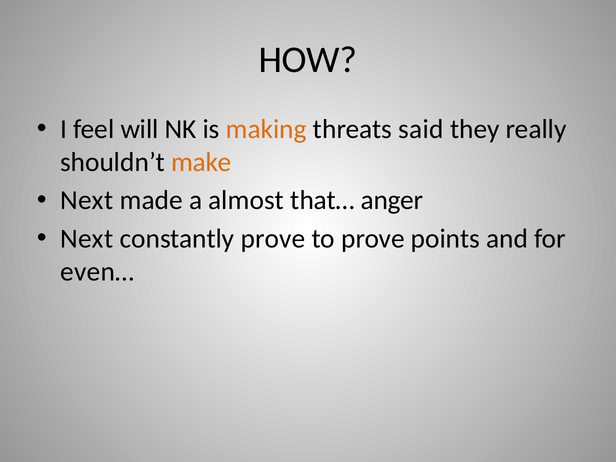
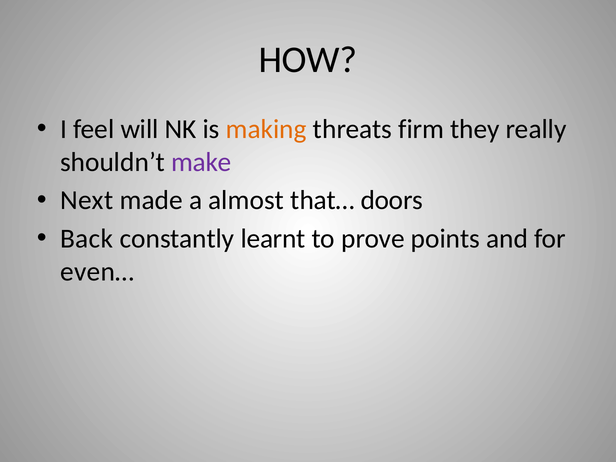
said: said -> firm (421, 129)
make colour: orange -> purple (201, 162)
anger: anger -> doors (392, 200)
Next: Next -> Back (87, 239)
constantly prove: prove -> learnt (273, 239)
